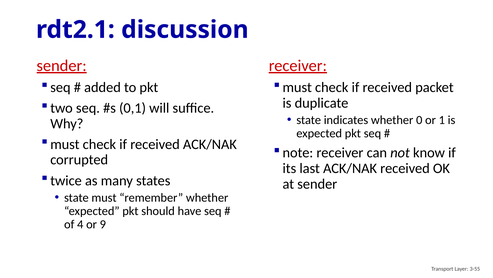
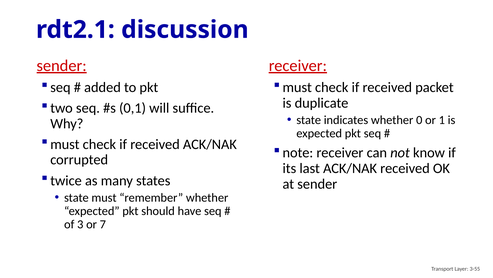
4: 4 -> 3 (80, 224)
9: 9 -> 7 (103, 224)
